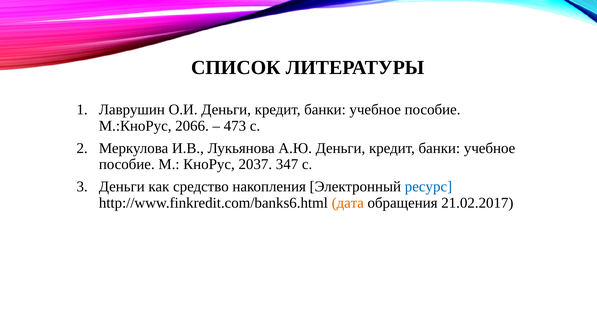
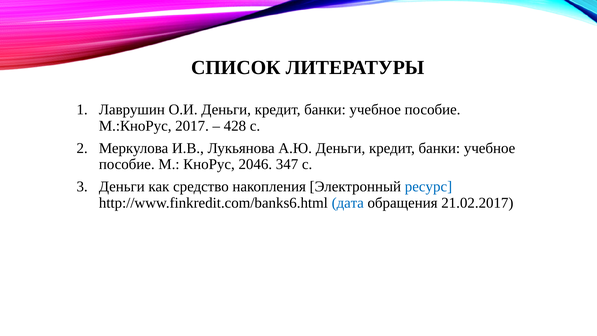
2066: 2066 -> 2017 (192, 126)
473: 473 -> 428 (235, 126)
2037: 2037 -> 2046 (255, 164)
дата colour: orange -> blue (348, 203)
